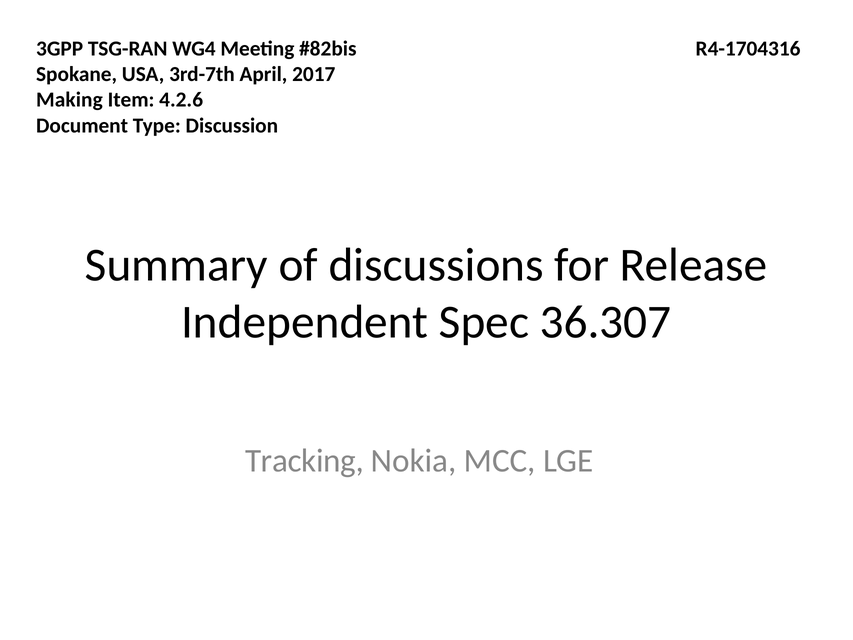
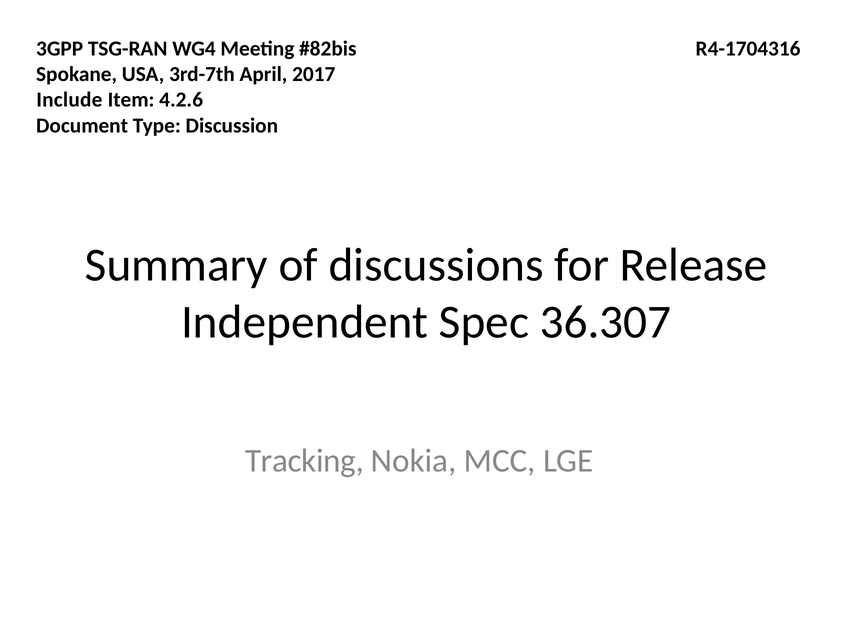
Making: Making -> Include (69, 100)
